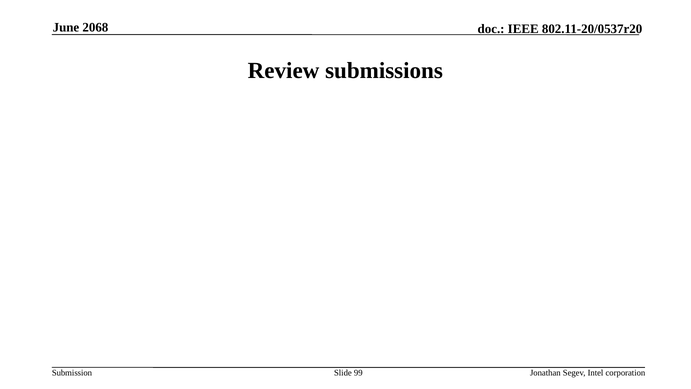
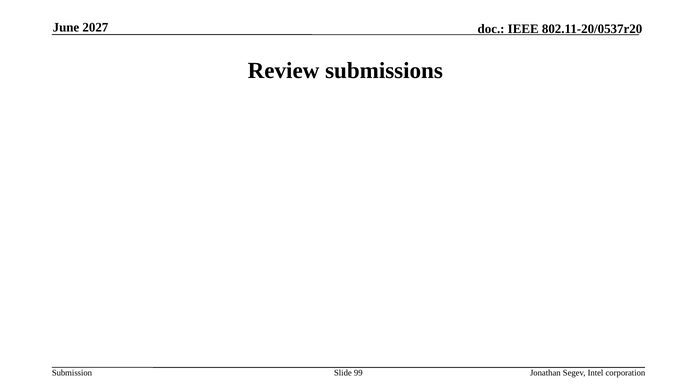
2068: 2068 -> 2027 (95, 27)
